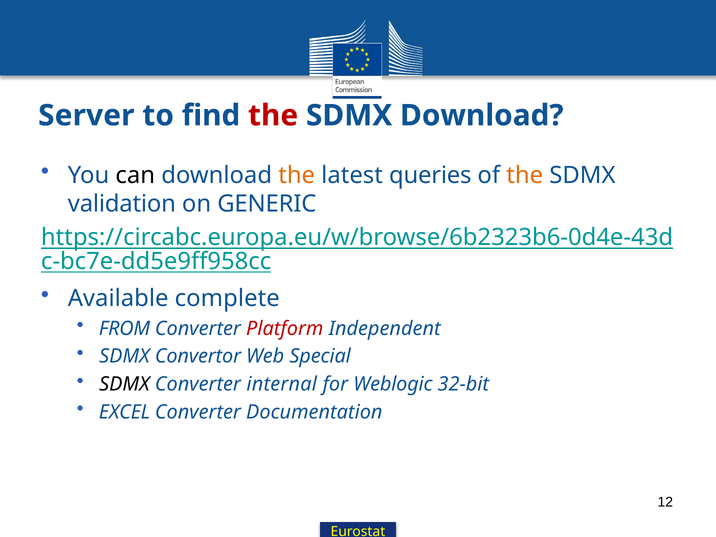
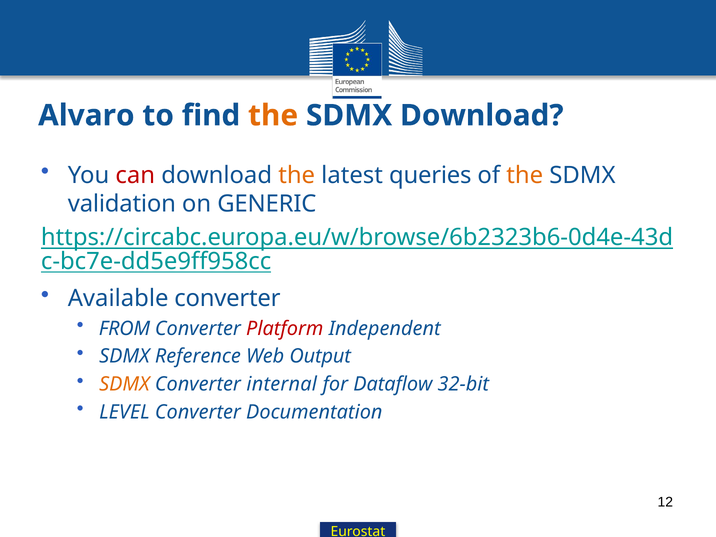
Server: Server -> Alvaro (86, 116)
the colour: red -> orange (273, 116)
can colour: black -> red (135, 175)
Available complete: complete -> converter (227, 299)
Convertor: Convertor -> Reference (198, 356)
Special: Special -> Output (320, 356)
SDMX colour: black -> orange (124, 384)
Weblogic: Weblogic -> Dataflow (393, 384)
EXCEL: EXCEL -> LEVEL (124, 412)
